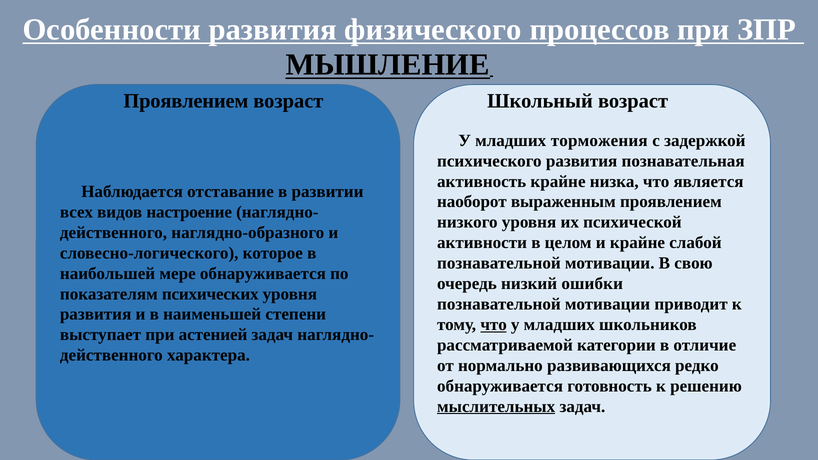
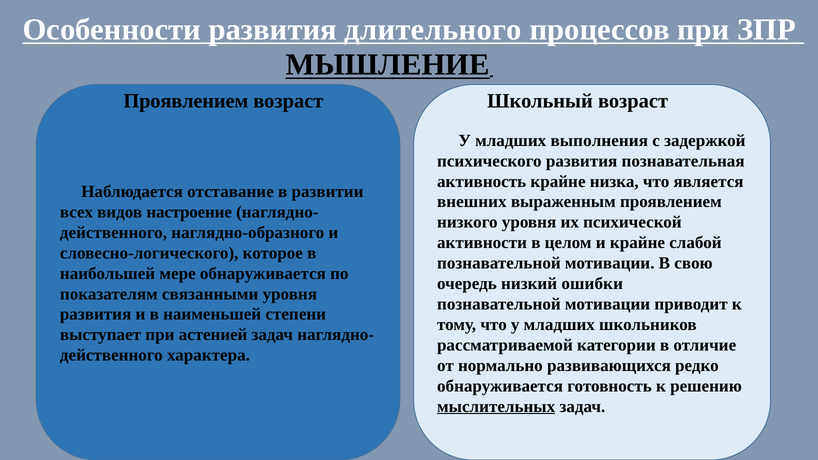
физического: физического -> длительного (433, 30)
торможения: торможения -> выполнения (599, 141)
наоборот: наоборот -> внешних (472, 202)
психических: психических -> связанными (210, 294)
что underline: present -> none (494, 325)
